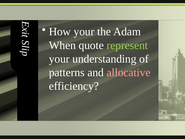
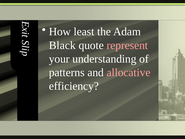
How your: your -> least (84, 32)
When: When -> Black (62, 45)
represent colour: light green -> pink (127, 45)
